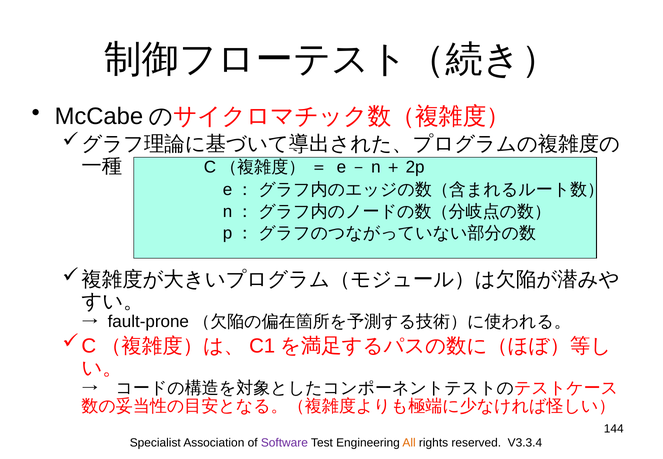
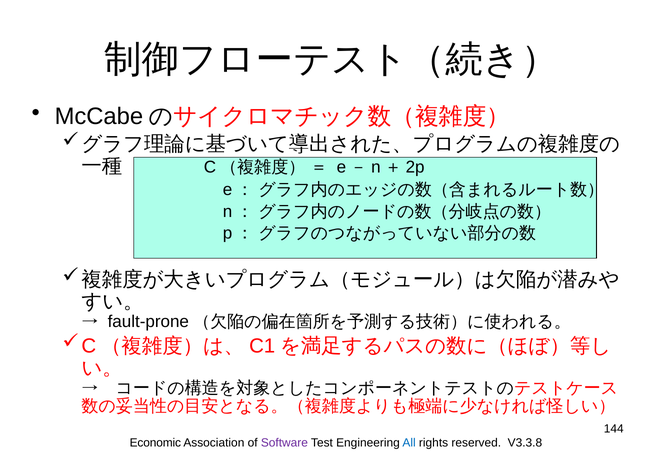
Specialist: Specialist -> Economic (155, 443)
All colour: orange -> blue (409, 443)
V3.3.4: V3.3.4 -> V3.3.8 (525, 443)
